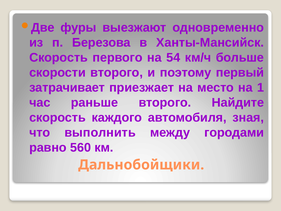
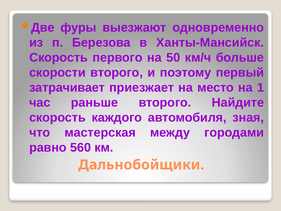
54: 54 -> 50 (173, 57)
выполнить: выполнить -> мастерская (100, 132)
